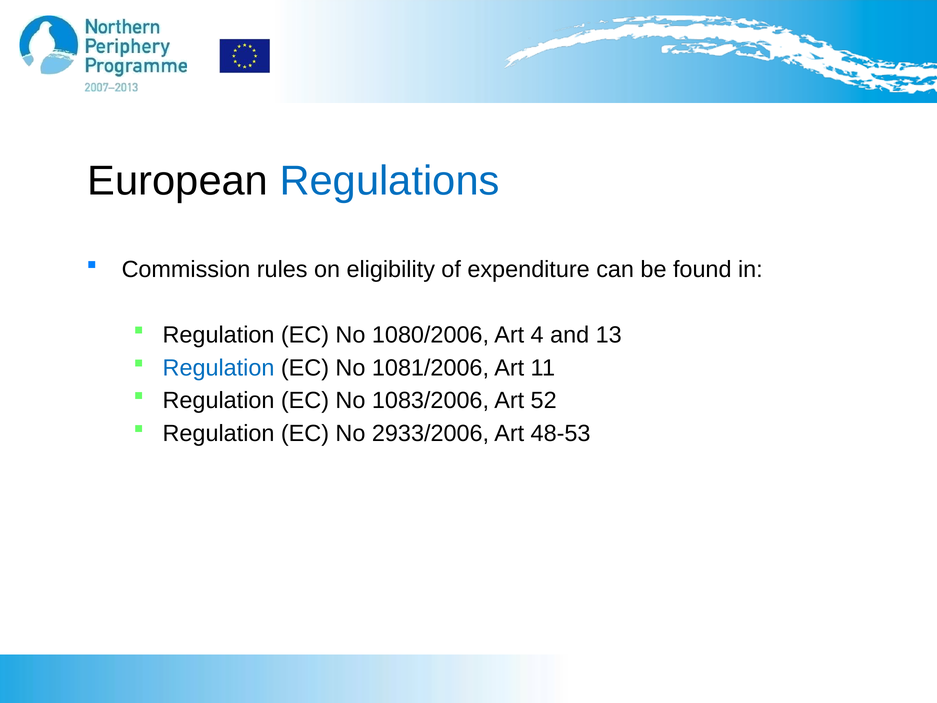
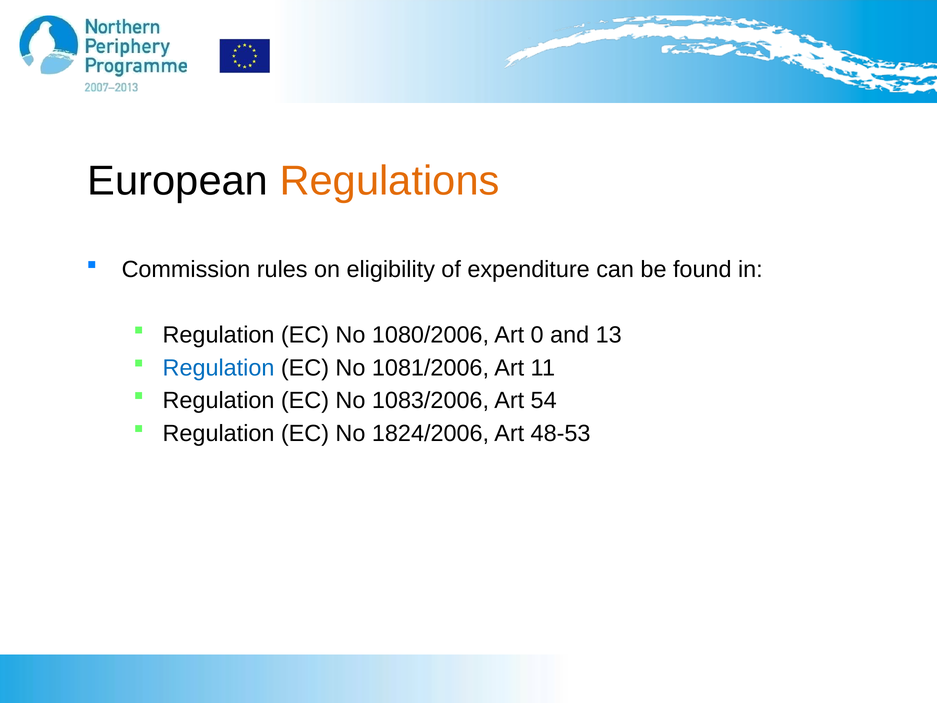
Regulations colour: blue -> orange (390, 181)
4: 4 -> 0 (537, 335)
52: 52 -> 54 (544, 400)
2933/2006: 2933/2006 -> 1824/2006 (431, 433)
